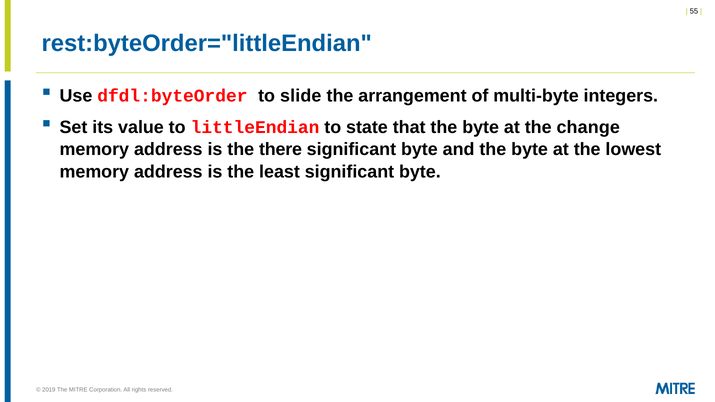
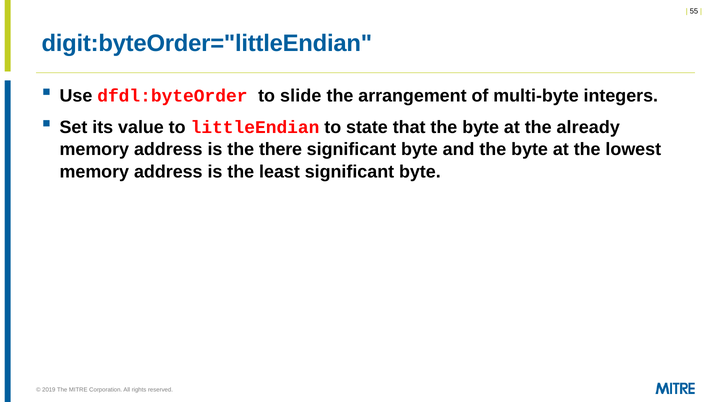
rest:byteOrder="littleEndian: rest:byteOrder="littleEndian -> digit:byteOrder="littleEndian (207, 43)
change: change -> already (588, 127)
